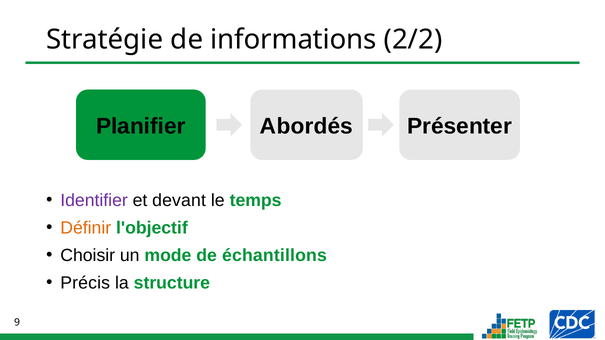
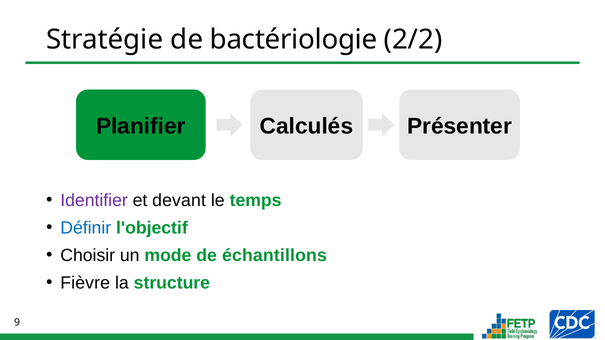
informations: informations -> bactériologie (294, 40)
Abordés: Abordés -> Calculés (307, 126)
Définir colour: orange -> blue (86, 228)
Précis: Précis -> Fièvre (85, 283)
